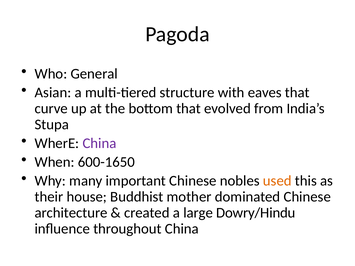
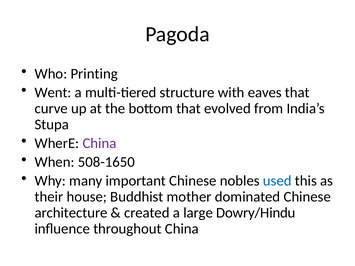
General: General -> Printing (94, 74)
Asian: Asian -> Went (53, 93)
600-1650: 600-1650 -> 508-1650 (106, 162)
used colour: orange -> blue (277, 181)
